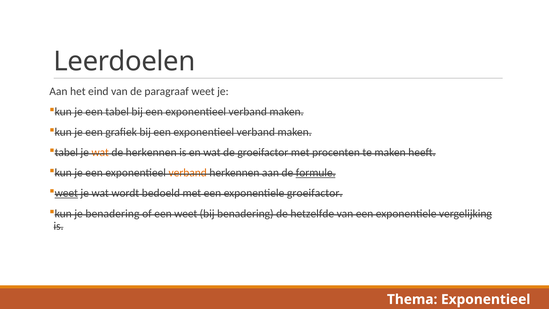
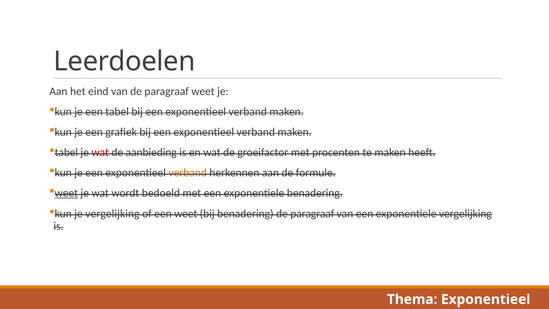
wat colour: orange -> red (100, 152)
de herkennen: herkennen -> aanbieding (151, 152)
formule underline: present -> none (316, 173)
exponentiele groeifactor: groeifactor -> benadering (315, 193)
je benadering: benadering -> vergelijking (112, 213)
benadering de hetzelfde: hetzelfde -> paragraaf (312, 213)
